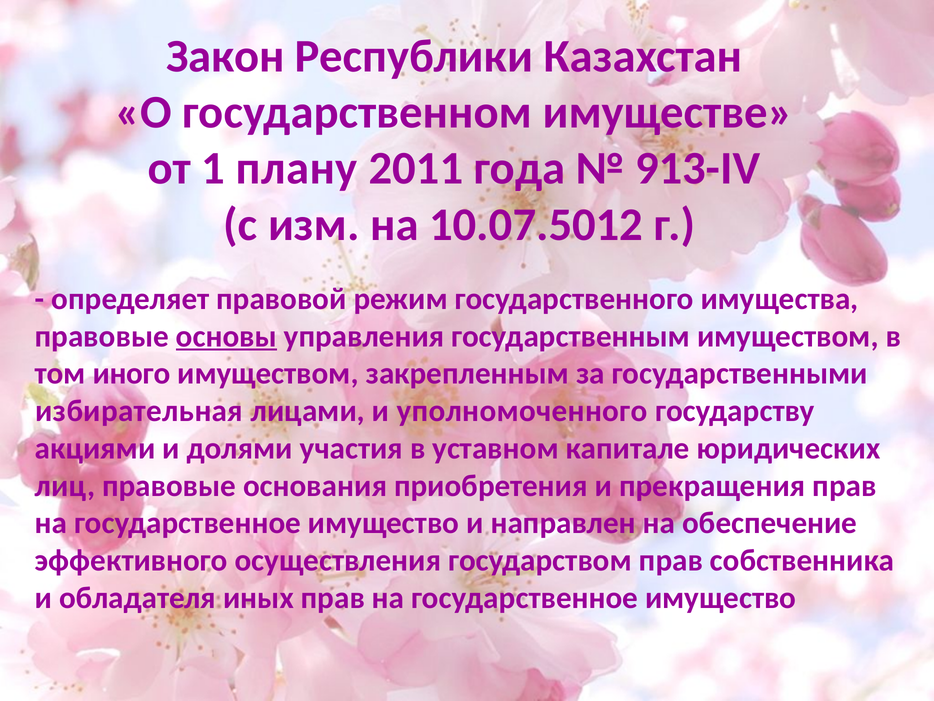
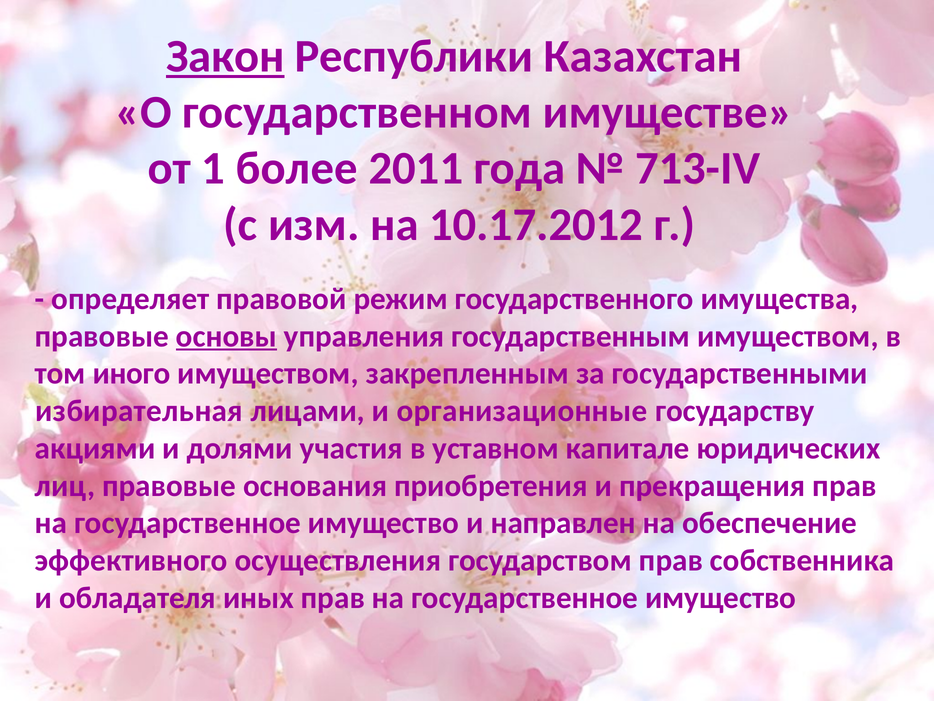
Закон underline: none -> present (225, 56)
плану: плану -> более (297, 168)
913-IV: 913-IV -> 713-IV (698, 168)
10.07.5012: 10.07.5012 -> 10.17.2012 (536, 224)
уполномоченного: уполномоченного -> организационные (522, 411)
